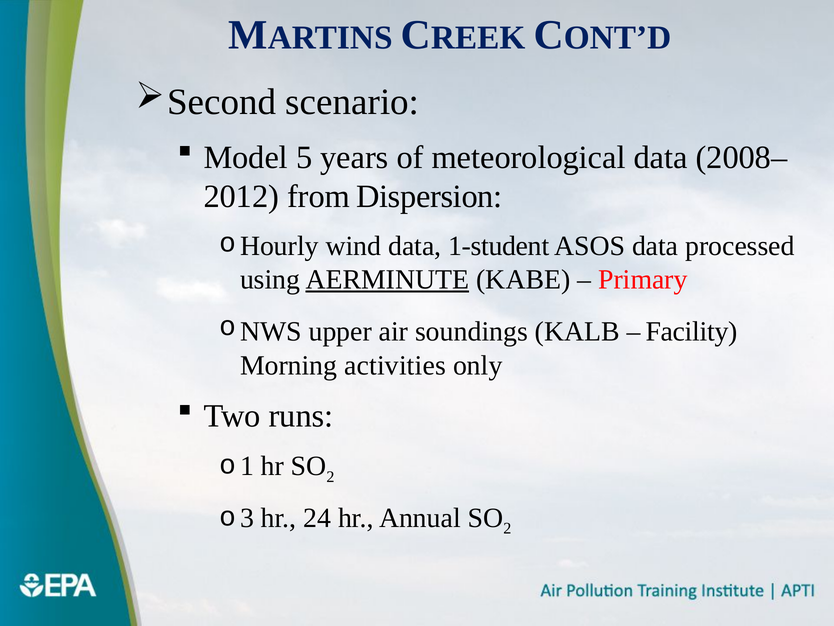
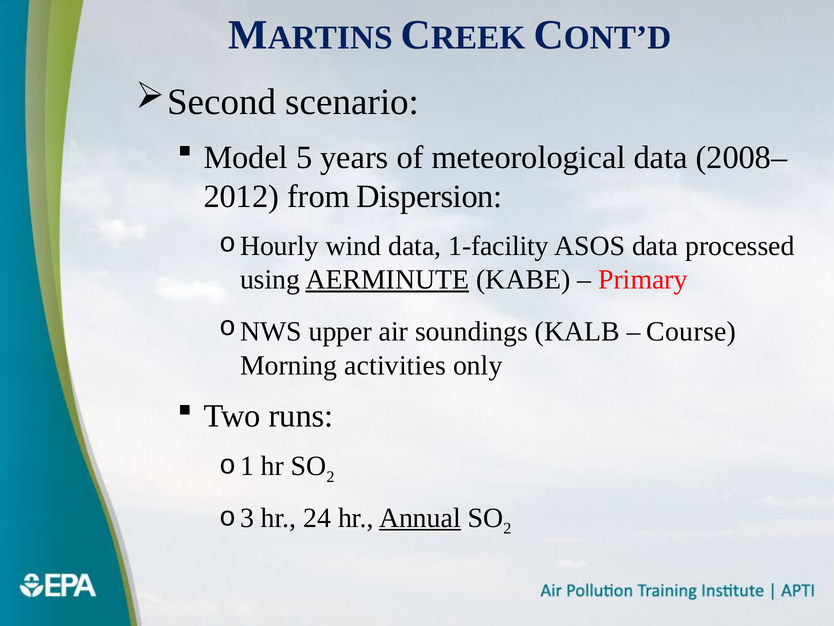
1-student: 1-student -> 1-facility (499, 246)
Facility: Facility -> Course (691, 331)
Annual underline: none -> present (420, 517)
